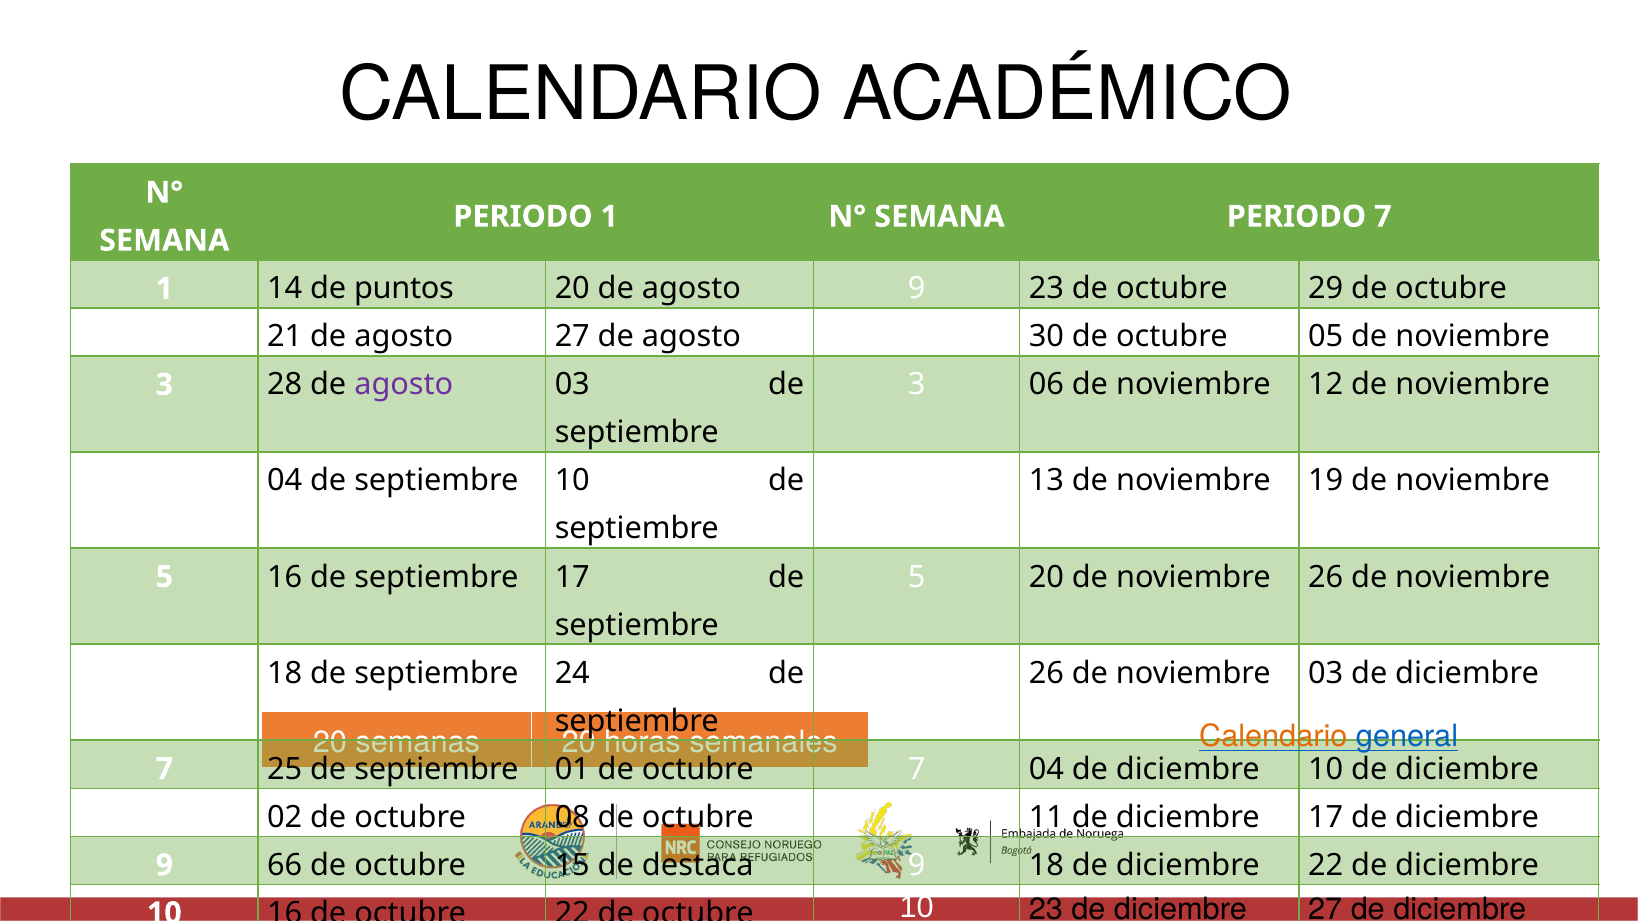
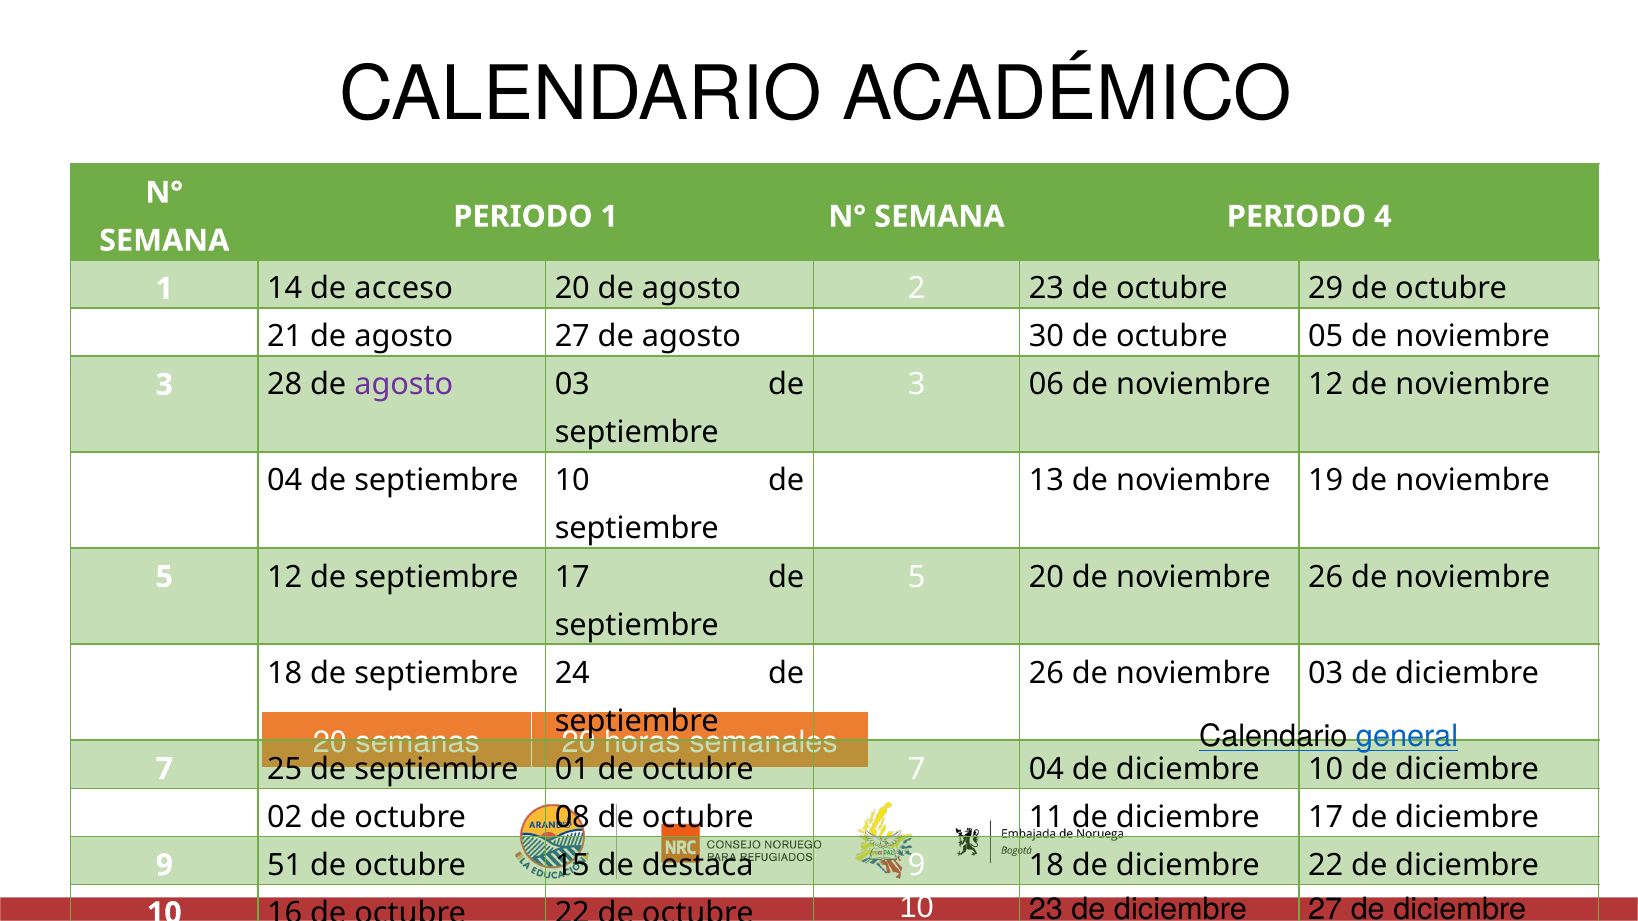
PERIODO 7: 7 -> 4 (1383, 217)
puntos: puntos -> acceso (404, 289)
20 de agosto 9: 9 -> 2 (917, 289)
5 16: 16 -> 12 (285, 577)
Calendario colour: orange -> black (1273, 737)
66: 66 -> 51 (285, 865)
